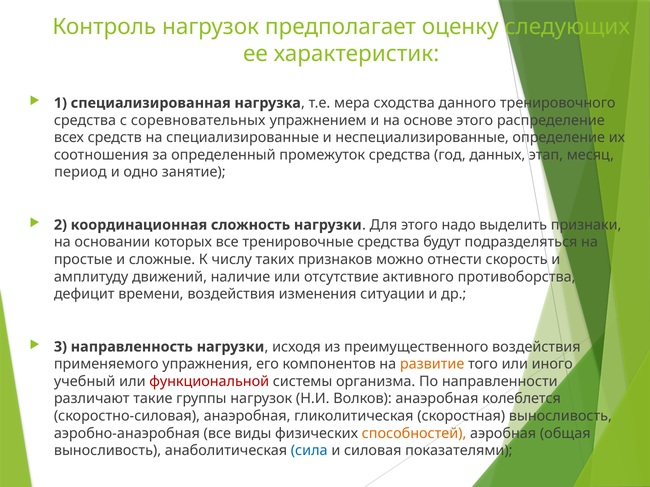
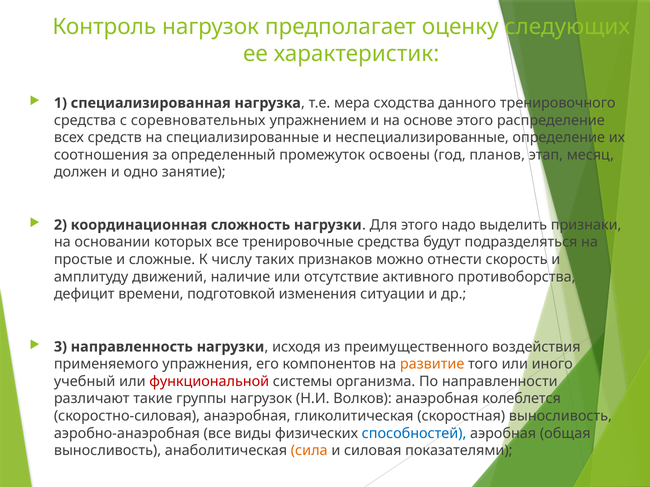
промежуток средства: средства -> освоены (399, 155)
данных: данных -> планов (497, 155)
период: период -> должен (81, 172)
времени воздействия: воздействия -> подготовкой (231, 294)
способностей colour: orange -> blue (414, 434)
сила colour: blue -> orange (309, 451)
